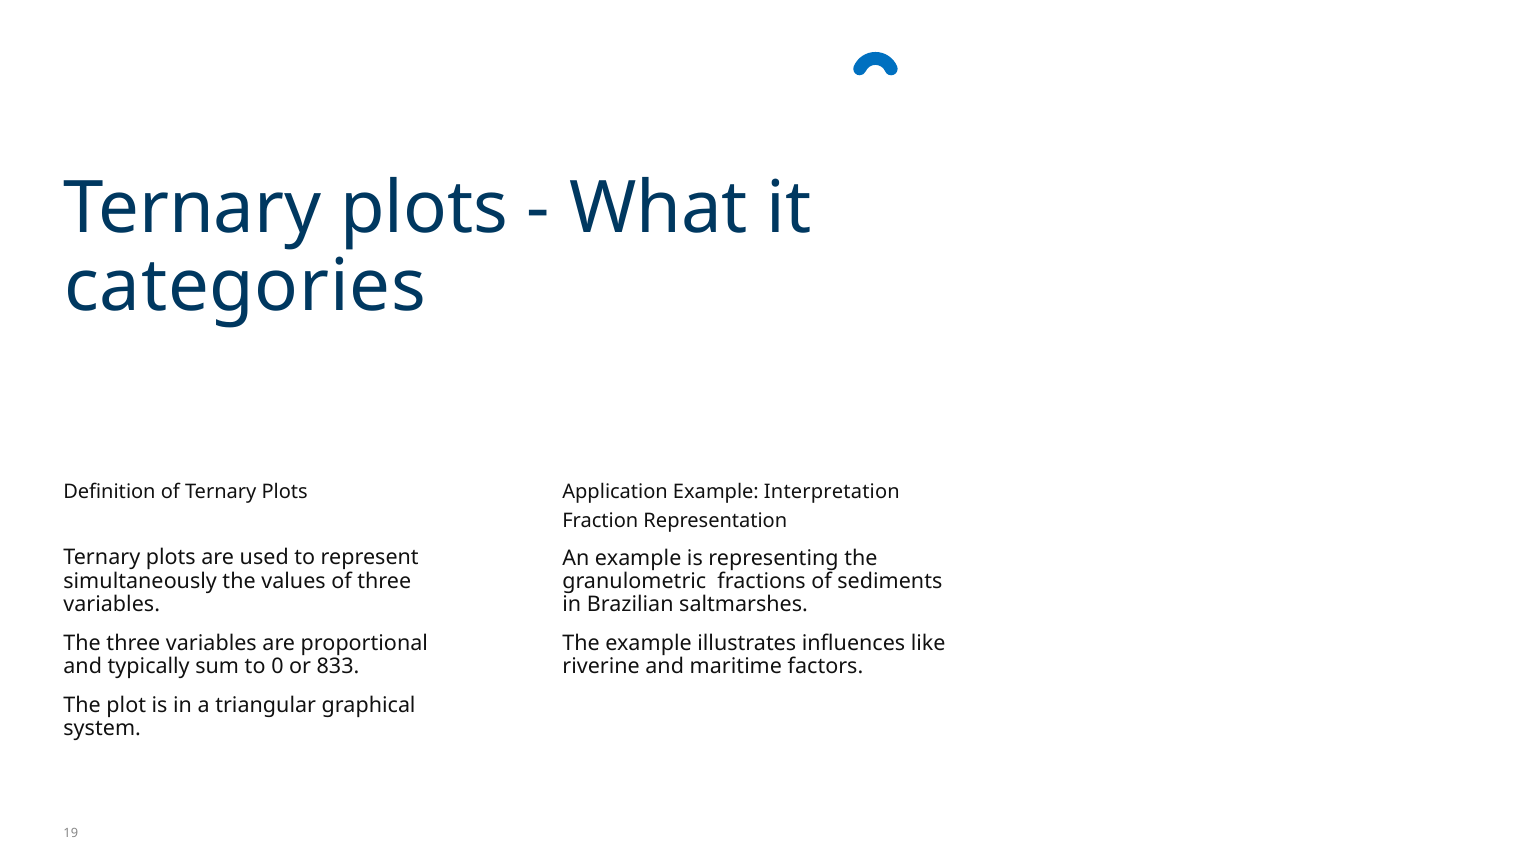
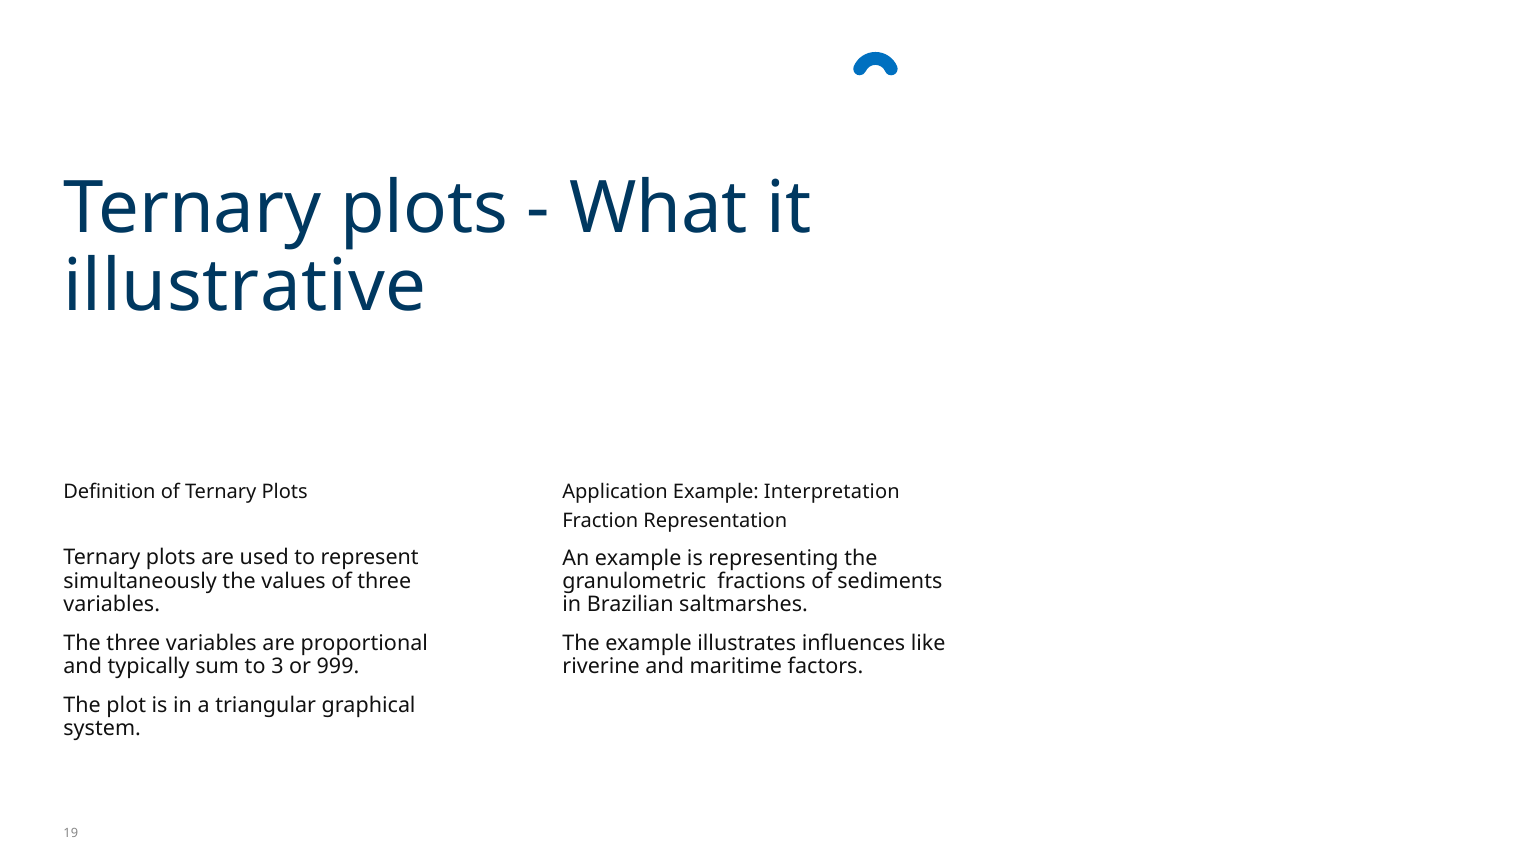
categories: categories -> illustrative (245, 287)
0: 0 -> 3 (277, 667)
833: 833 -> 999 (338, 667)
